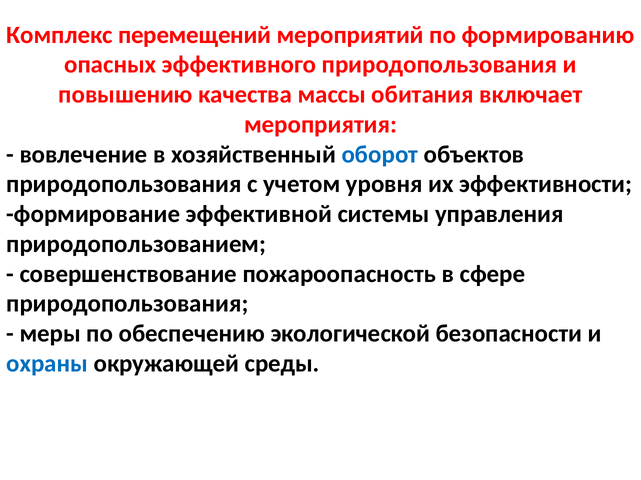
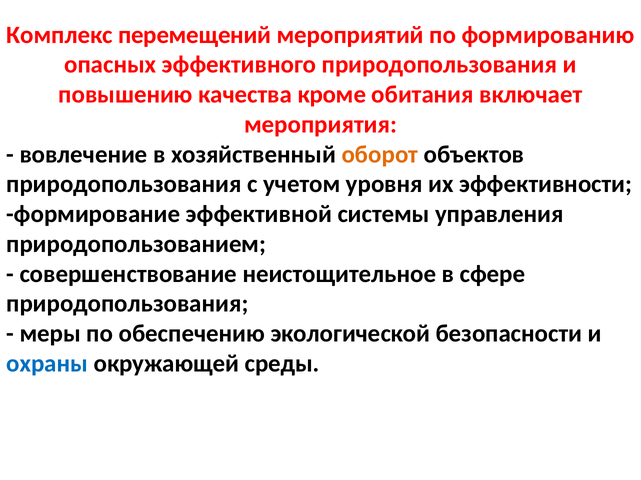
массы: массы -> кроме (332, 95)
оборот colour: blue -> orange (380, 155)
пожароопасность: пожароопасность -> неистощительное (339, 274)
